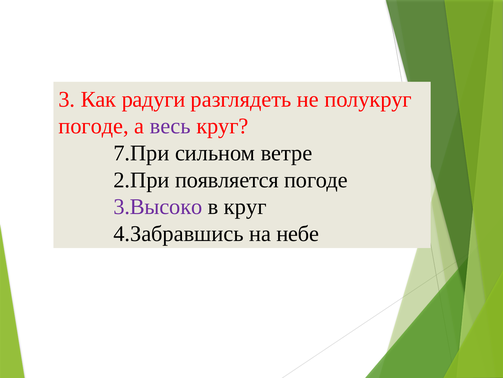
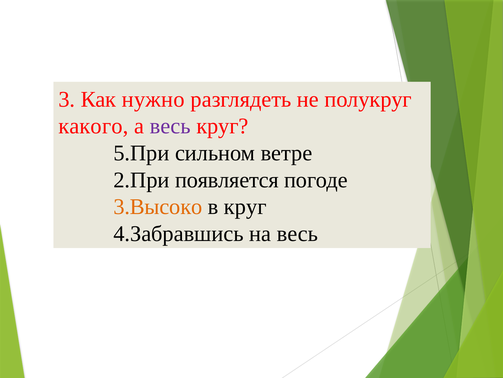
радуги: радуги -> нужно (153, 99)
погоде: погоде -> какого (93, 126)
7.При: 7.При -> 5.При (141, 153)
3.Высоко colour: purple -> orange (158, 206)
на небе: небе -> весь (297, 233)
